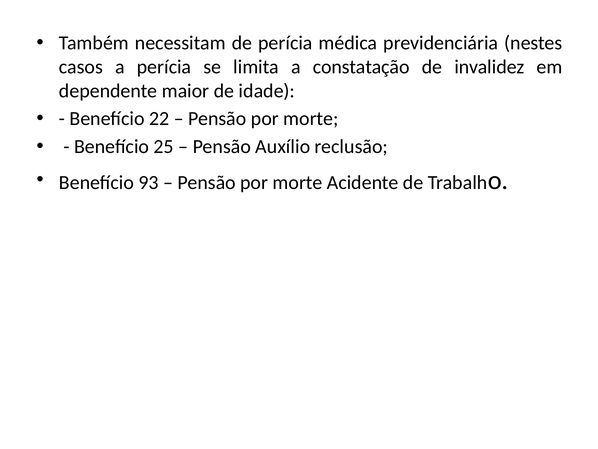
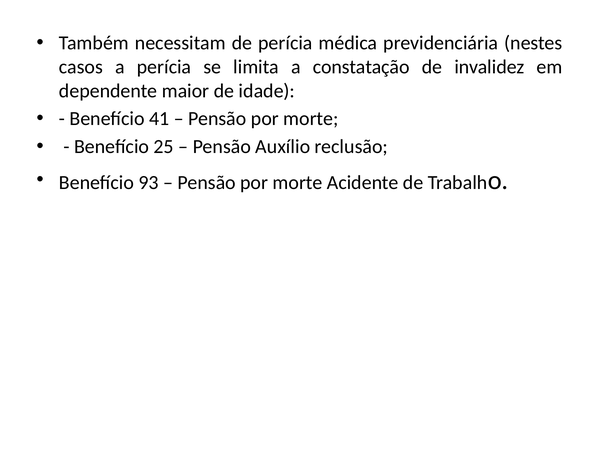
22: 22 -> 41 (159, 119)
